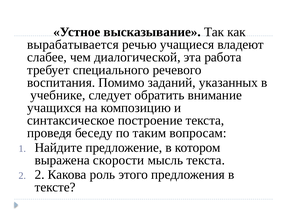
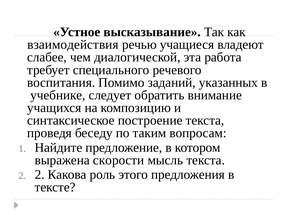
вырабатывается: вырабатывается -> взаимодействия (73, 45)
